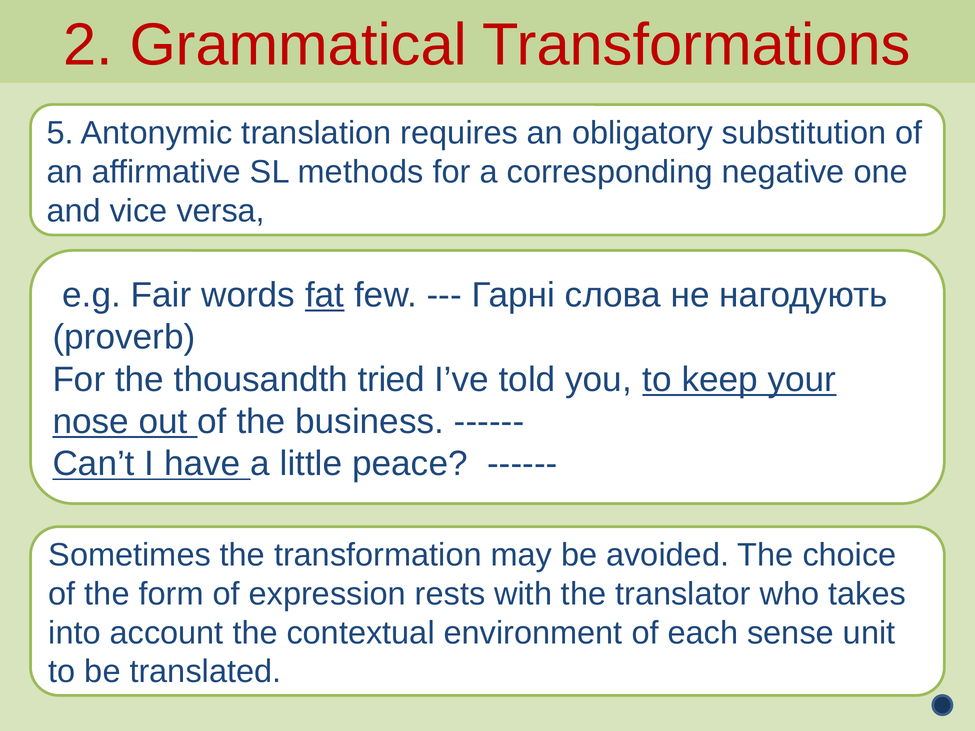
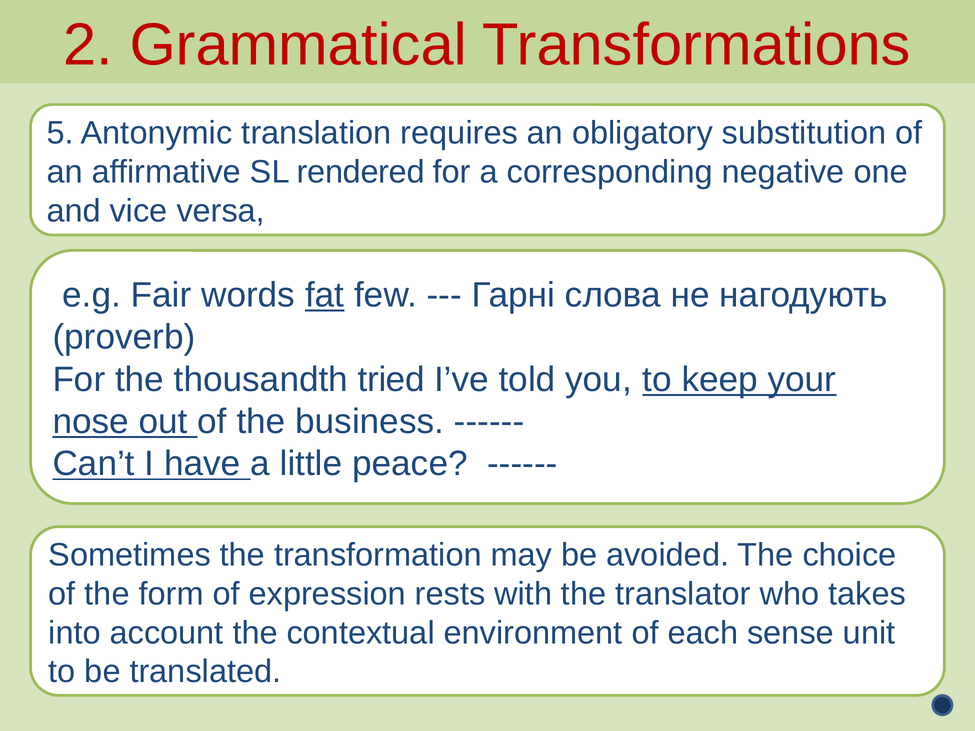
methods: methods -> rendered (361, 172)
